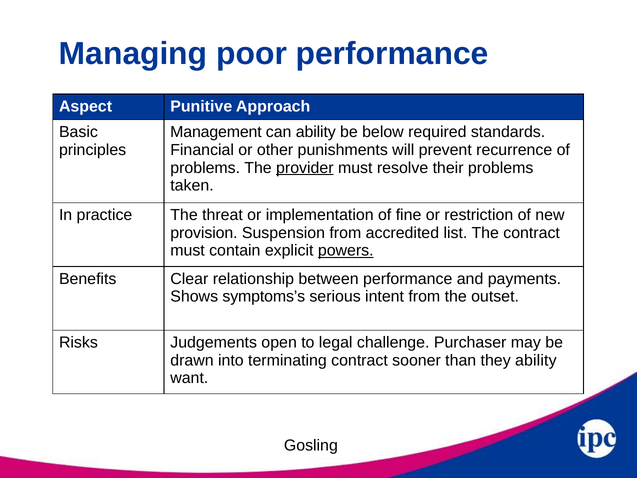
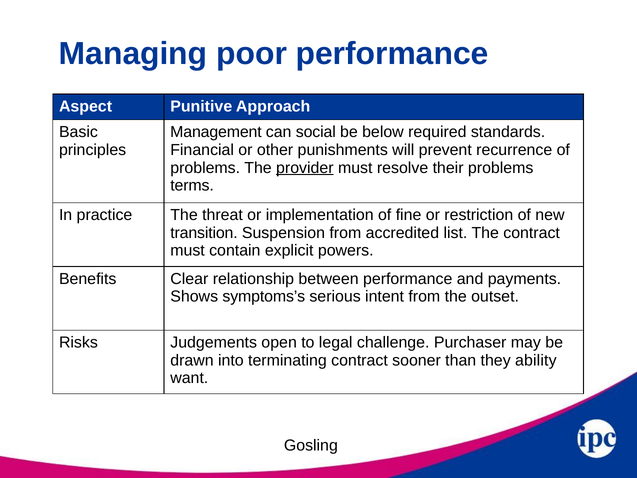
can ability: ability -> social (316, 132)
taken: taken -> terms (192, 186)
provision: provision -> transition (204, 233)
powers underline: present -> none (346, 251)
